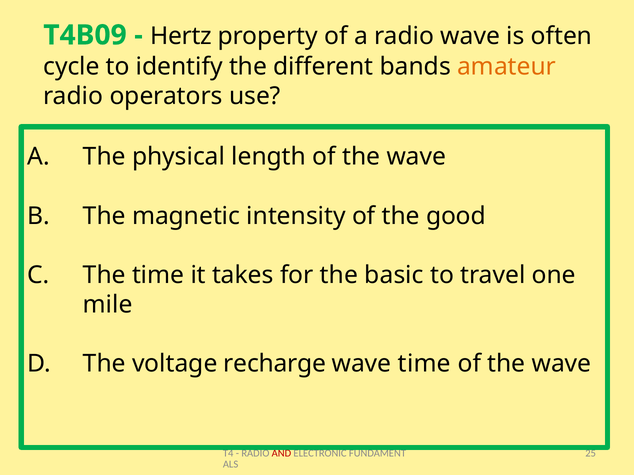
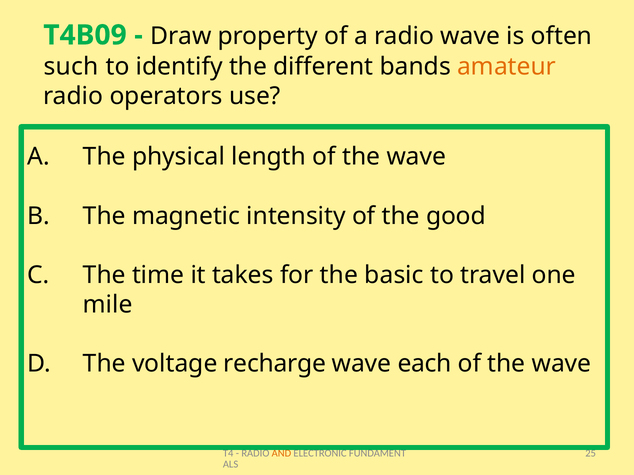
Hertz: Hertz -> Draw (181, 36)
cycle: cycle -> such (71, 67)
wave time: time -> each (425, 364)
AND colour: red -> orange (281, 454)
